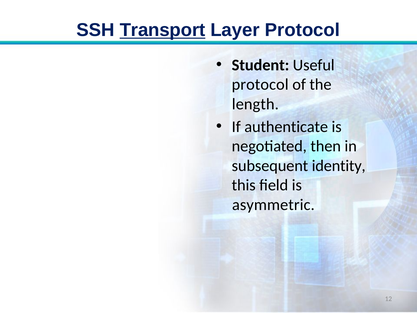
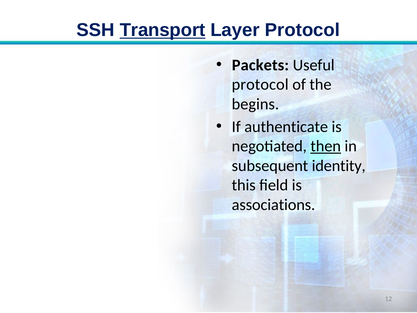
Student: Student -> Packets (260, 65)
length: length -> begins (255, 104)
then underline: none -> present (326, 146)
asymmetric: asymmetric -> associations (273, 205)
